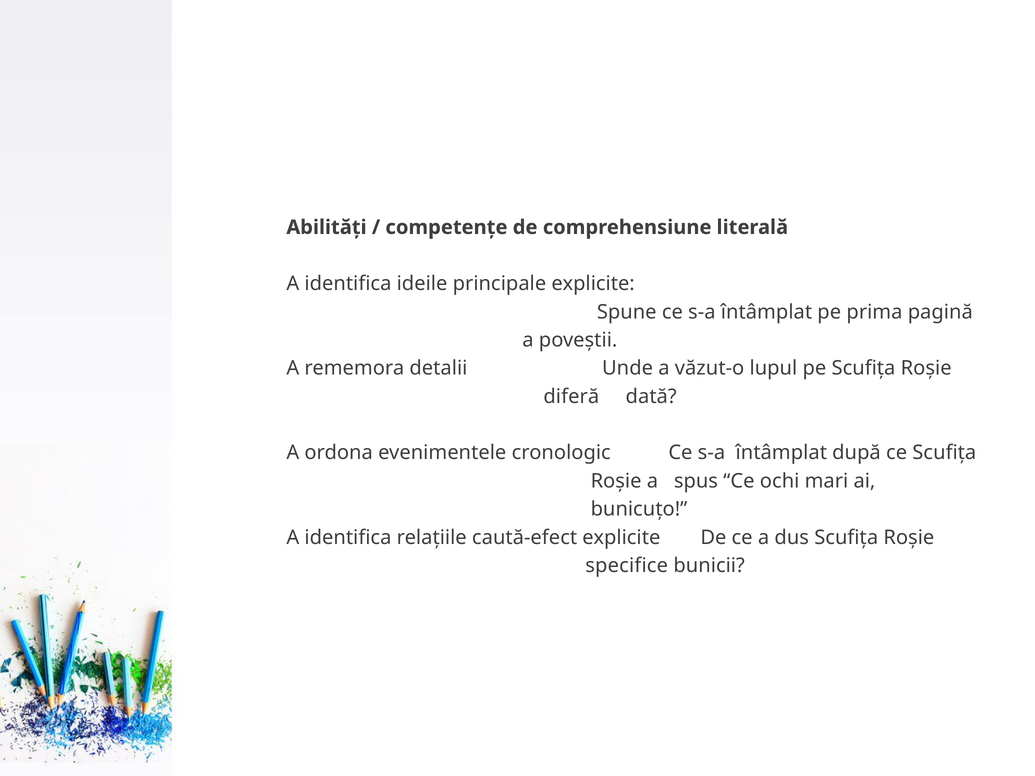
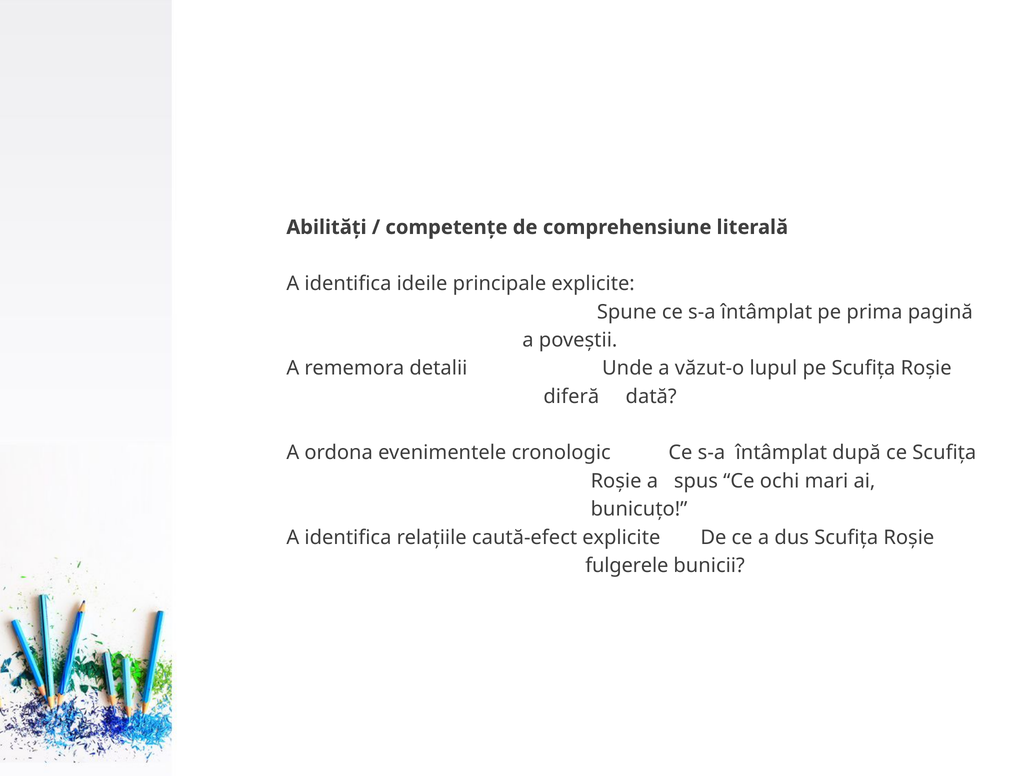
specifice: specifice -> fulgerele (627, 566)
